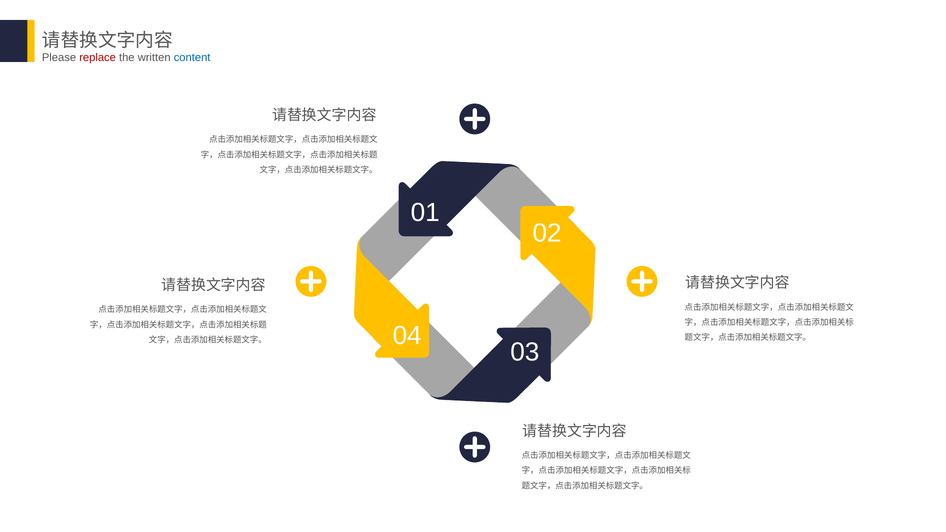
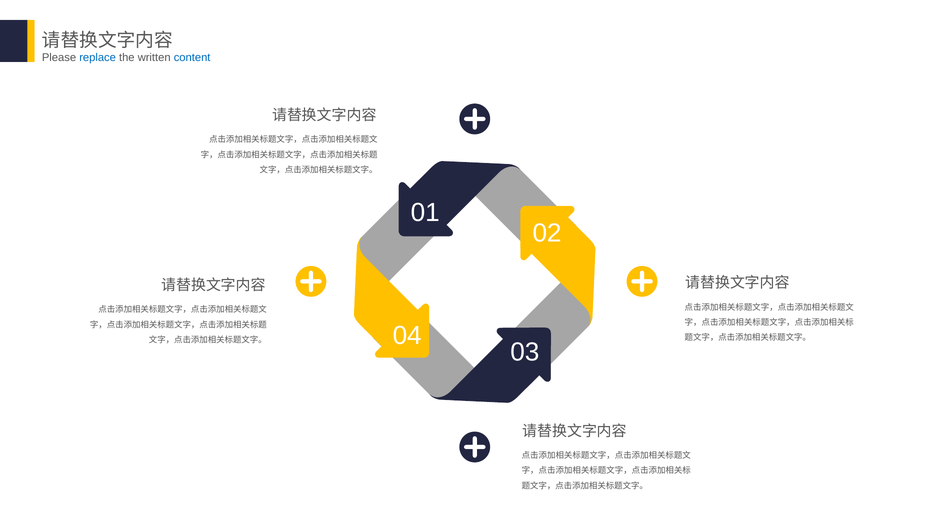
replace colour: red -> blue (98, 58)
